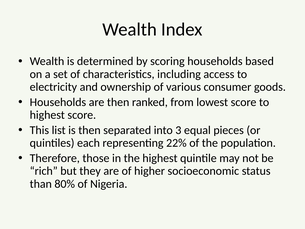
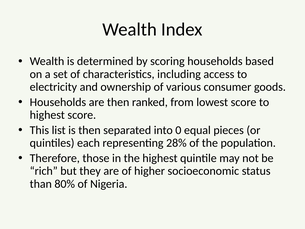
3: 3 -> 0 (178, 130)
22%: 22% -> 28% (176, 143)
